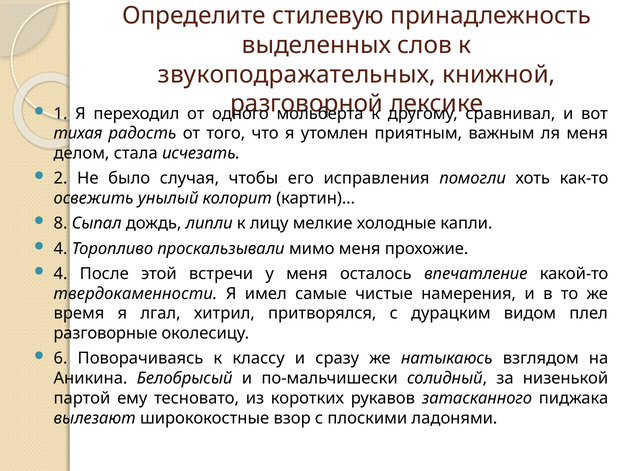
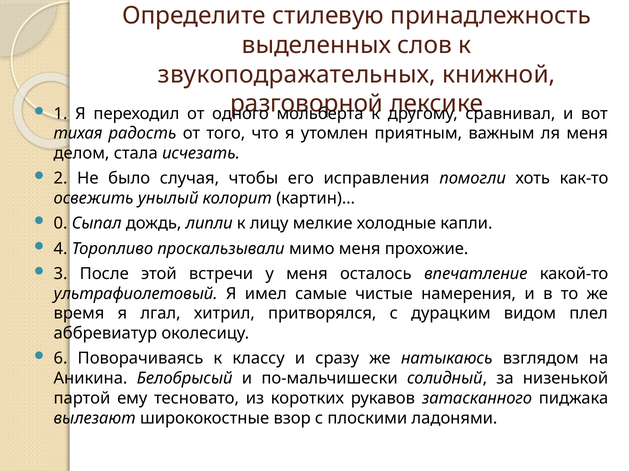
8: 8 -> 0 (61, 224)
4: 4 -> 3 (61, 274)
твердокаменности: твердокаменности -> ультрафиолетовый (136, 294)
разговорные: разговорные -> аббревиатур (105, 334)
